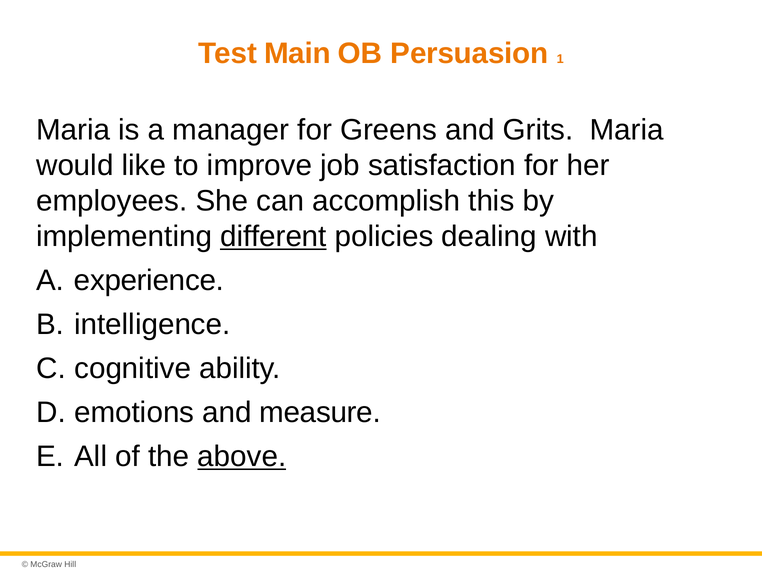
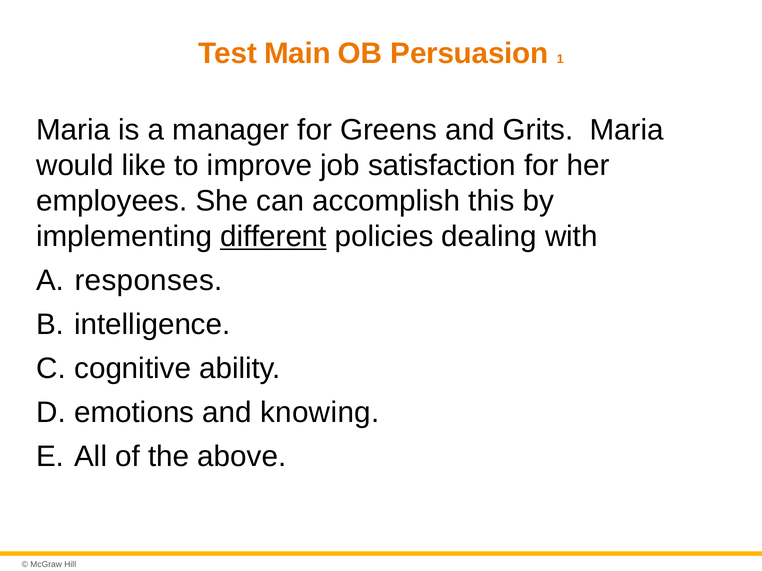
experience: experience -> responses (149, 281)
measure: measure -> knowing (320, 413)
above underline: present -> none (242, 457)
